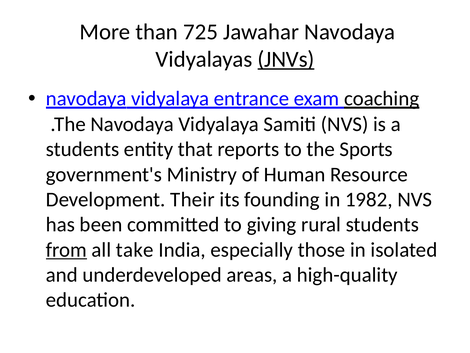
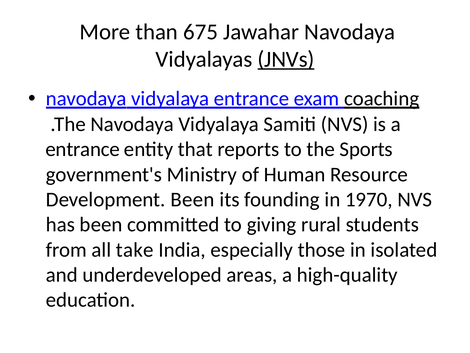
725: 725 -> 675 (201, 32)
students: students -> entrance (83, 149)
Development Their: Their -> Been (192, 199)
1982: 1982 -> 1970 (369, 199)
from underline: present -> none (66, 249)
